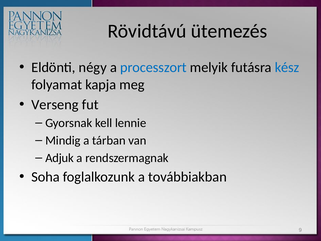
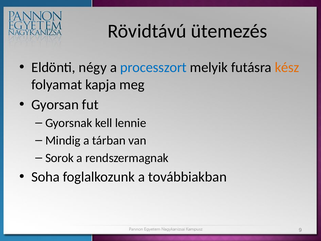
kész colour: blue -> orange (287, 67)
Verseng: Verseng -> Gyorsan (55, 104)
Adjuk: Adjuk -> Sorok (60, 158)
